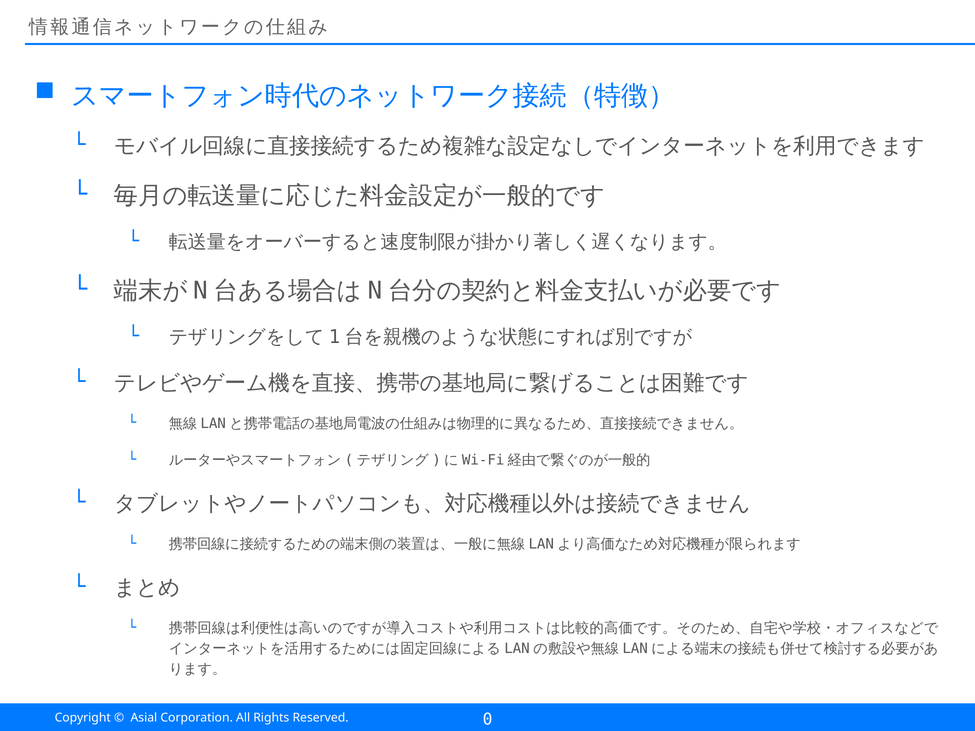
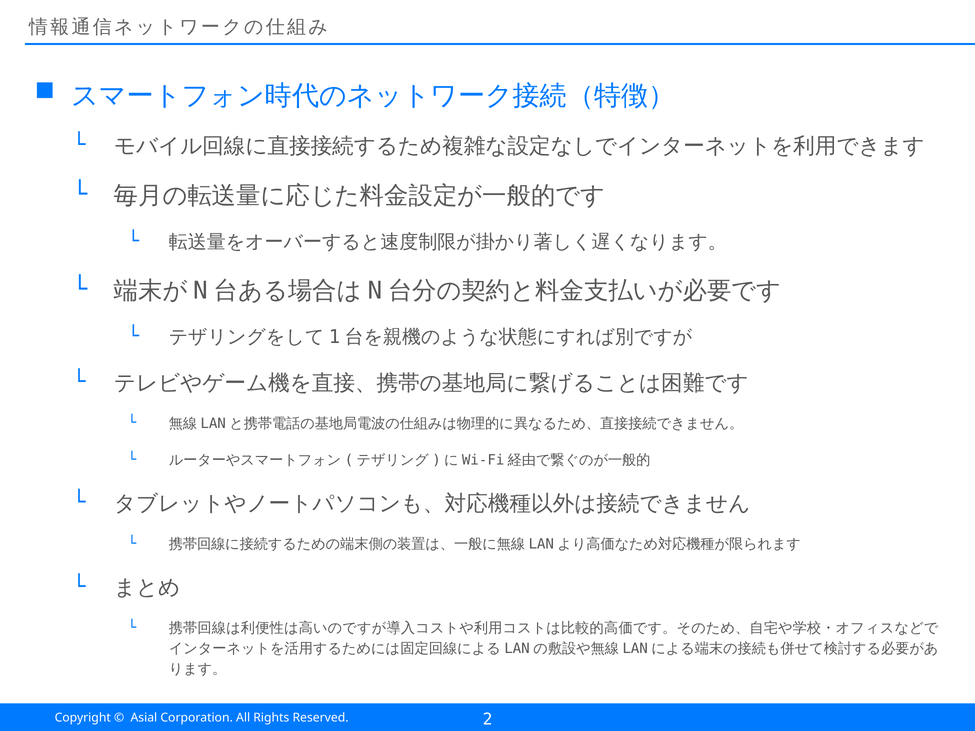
0: 0 -> 2 (488, 720)
